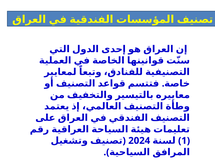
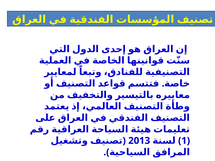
2024: 2024 -> 2013 (139, 141)
